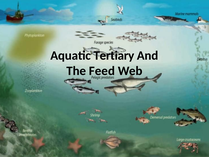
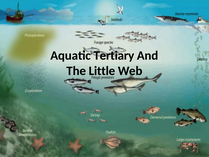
Feed: Feed -> Little (102, 71)
